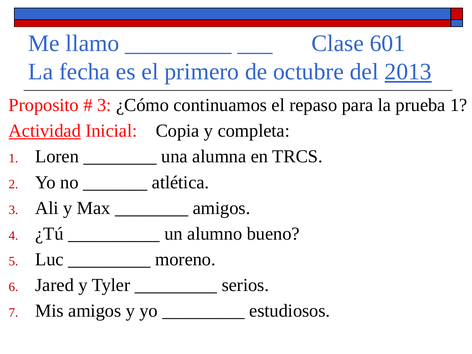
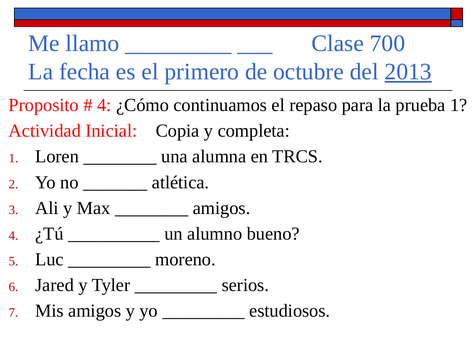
601: 601 -> 700 (387, 43)
3: 3 -> 4 (104, 105)
Actividad underline: present -> none (45, 131)
